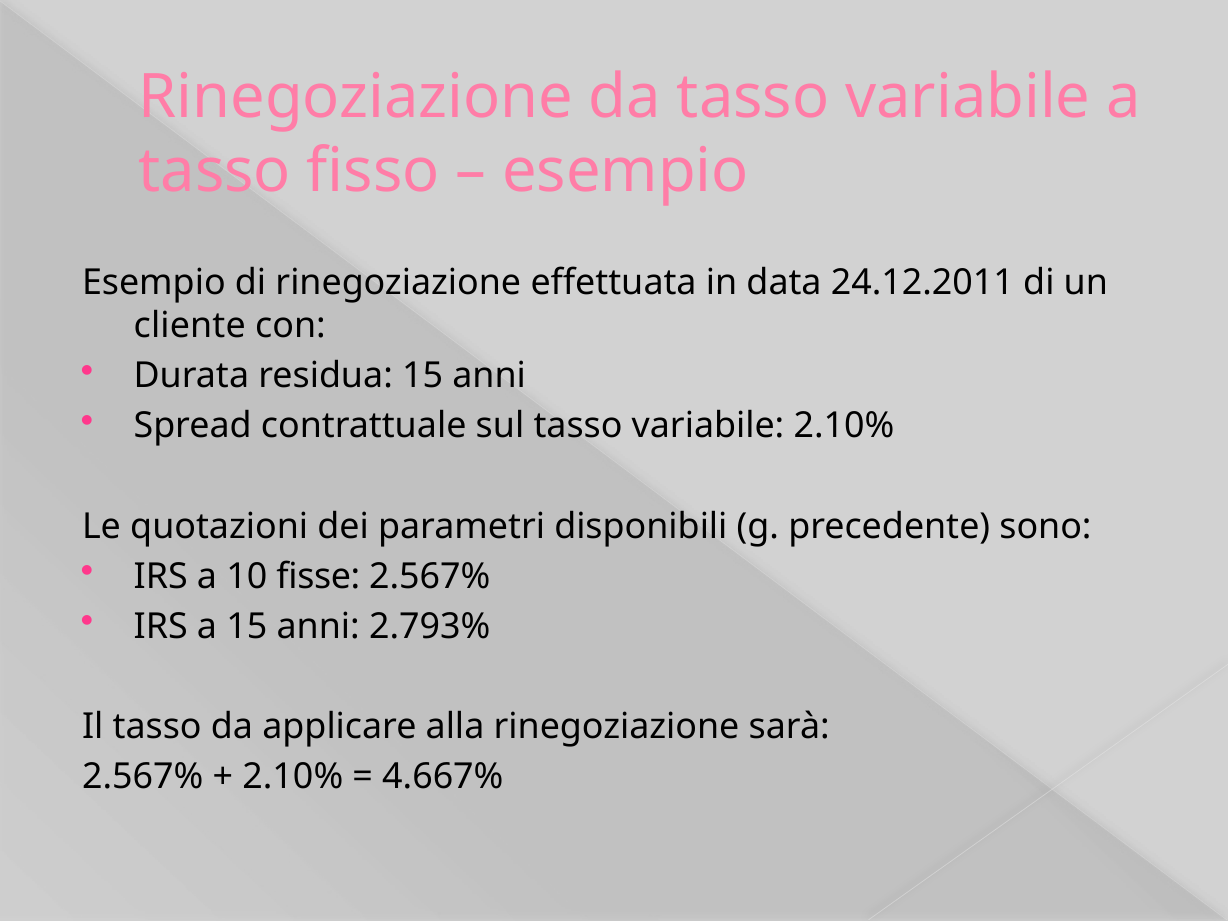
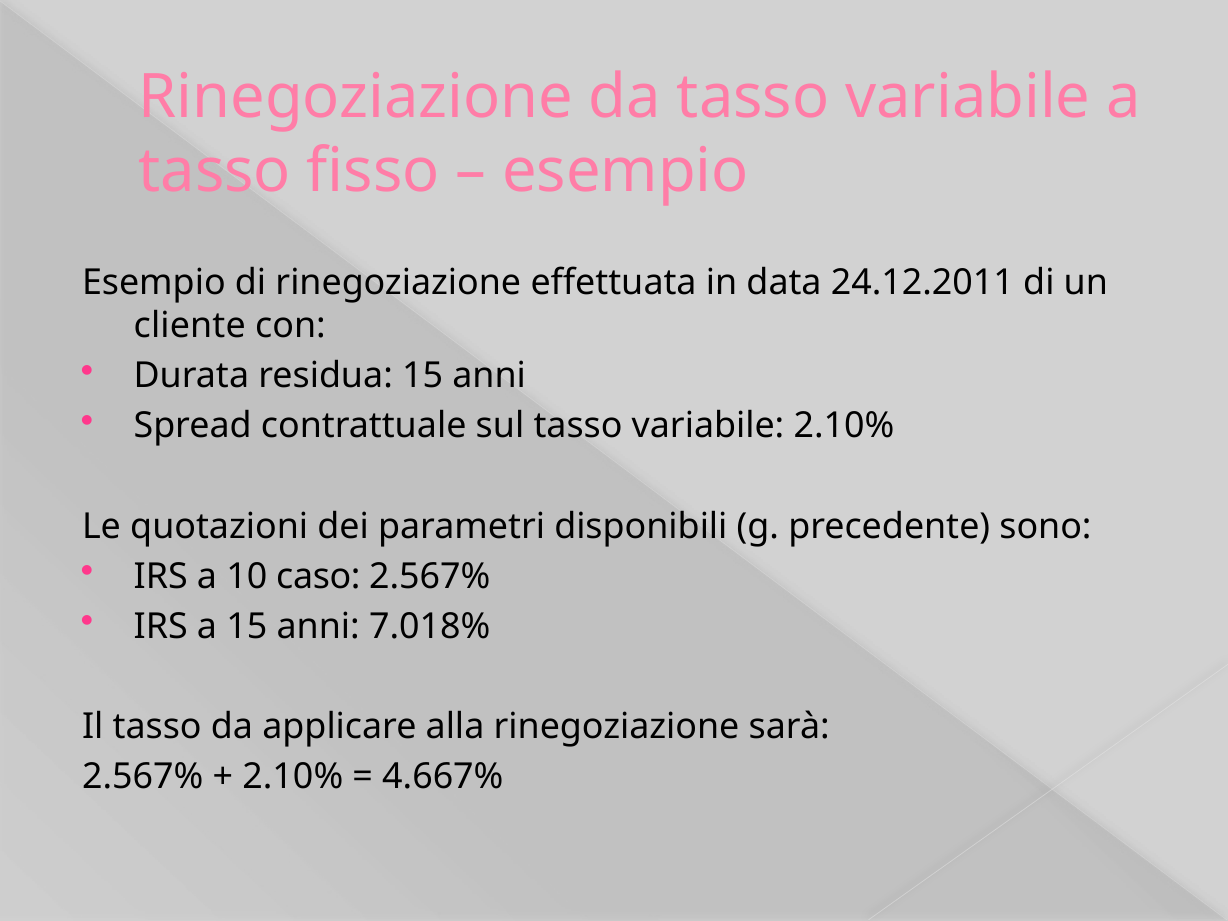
fisse: fisse -> caso (318, 577)
2.793%: 2.793% -> 7.018% (430, 627)
